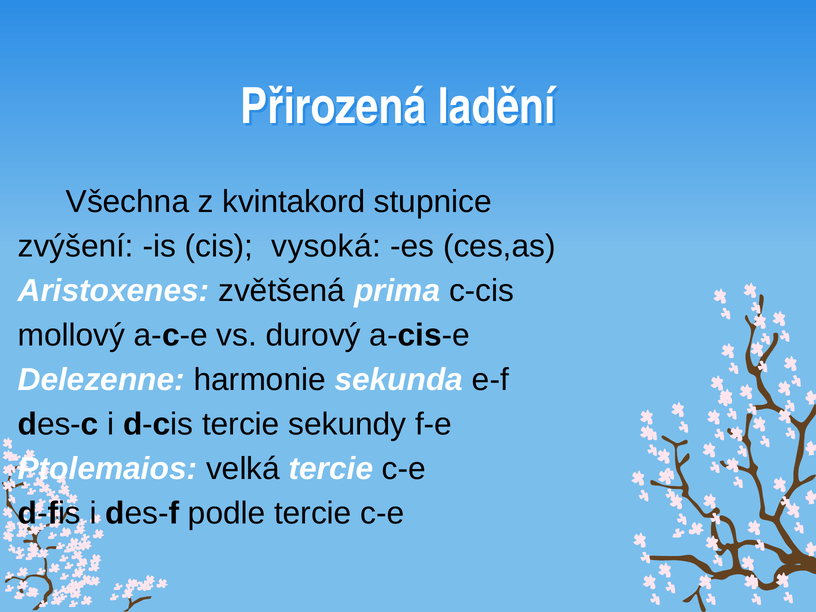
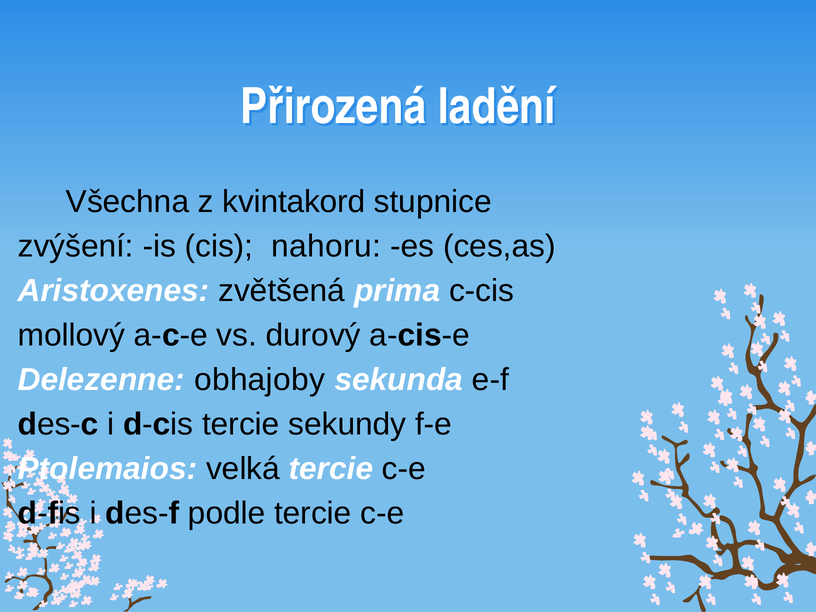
vysoká: vysoká -> nahoru (326, 246)
harmonie: harmonie -> obhajoby (260, 380)
